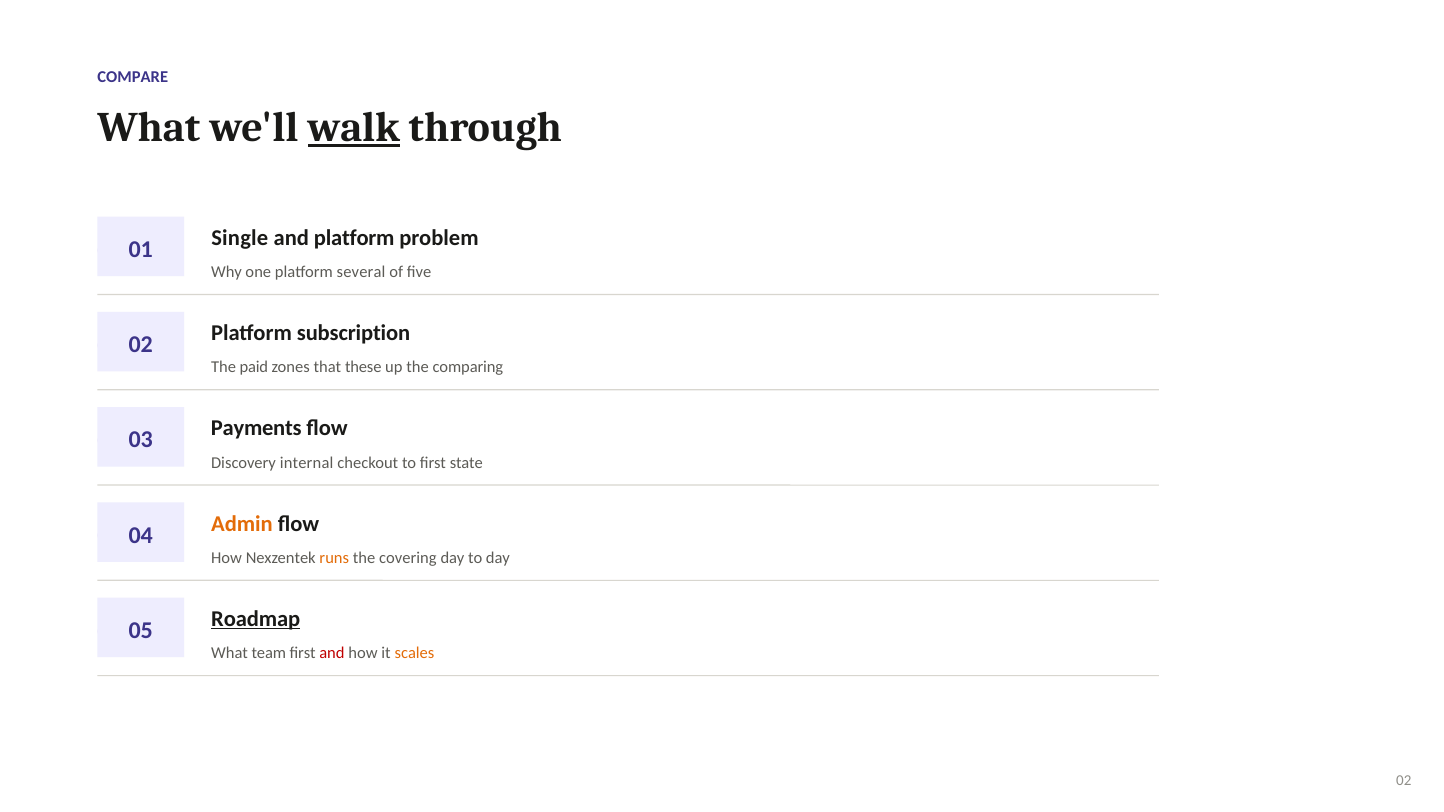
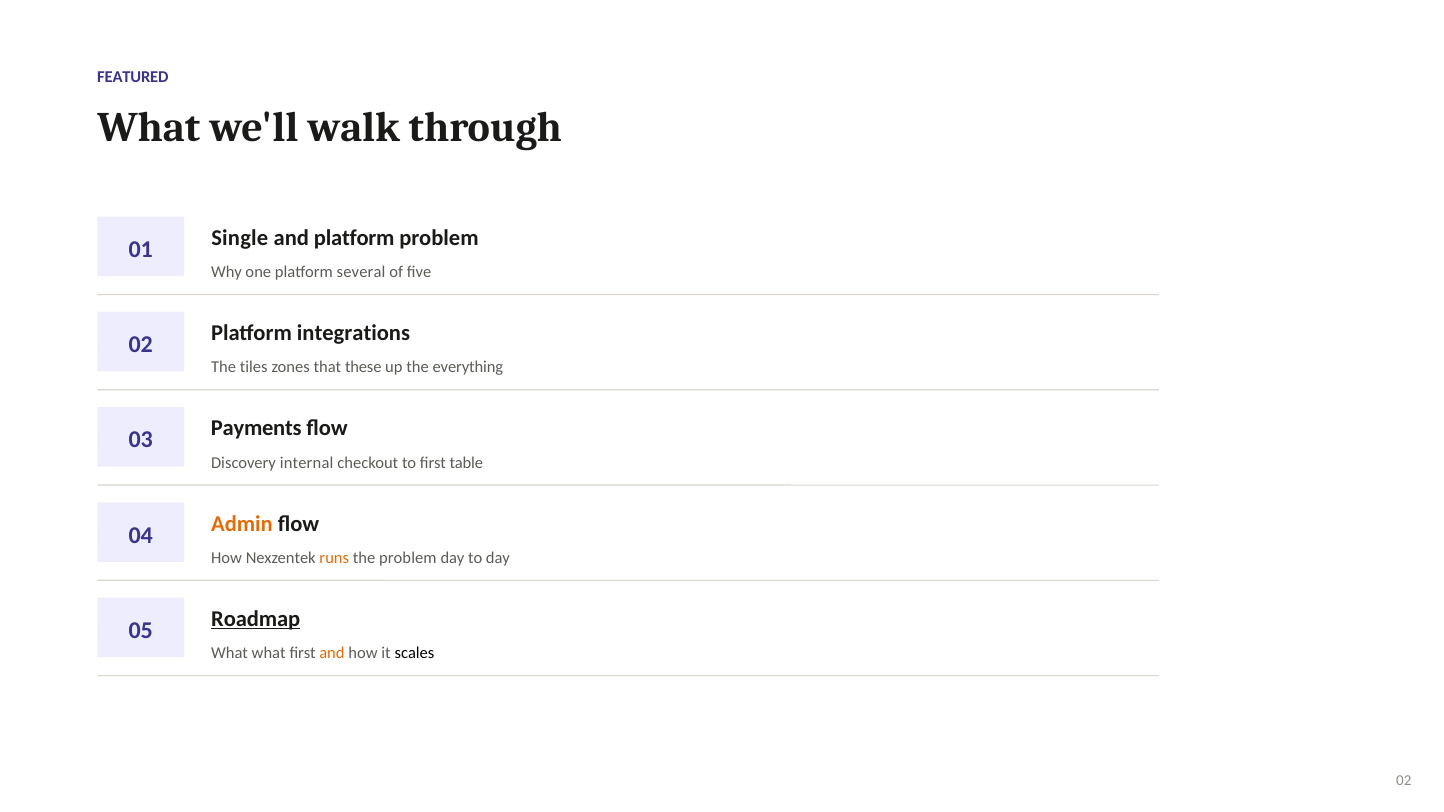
COMPARE: COMPARE -> FEATURED (133, 77)
walk underline: present -> none (354, 127)
subscription: subscription -> integrations (353, 333)
paid: paid -> tiles (254, 368)
comparing: comparing -> everything (468, 368)
state: state -> table (466, 463)
the covering: covering -> problem (408, 558)
What team: team -> what (269, 654)
and colour: red -> orange (332, 654)
scales colour: orange -> black (415, 654)
